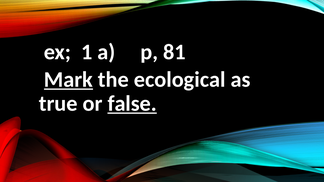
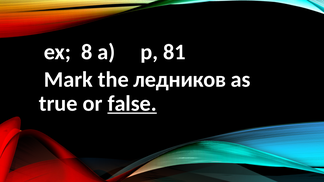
1: 1 -> 8 (87, 52)
Mark underline: present -> none (68, 80)
ecological: ecological -> ледников (180, 80)
